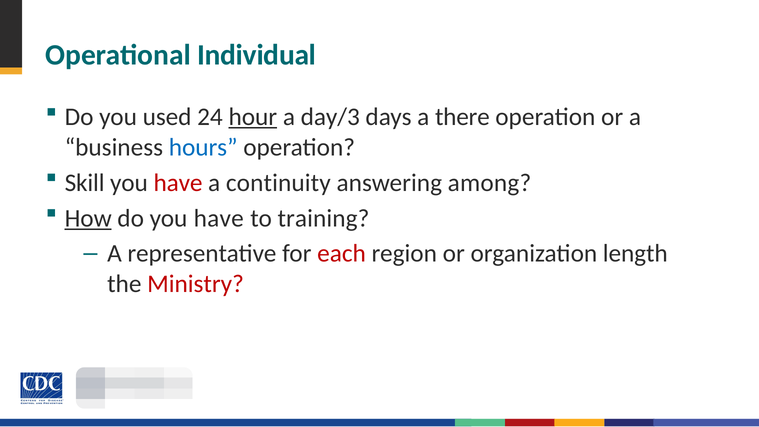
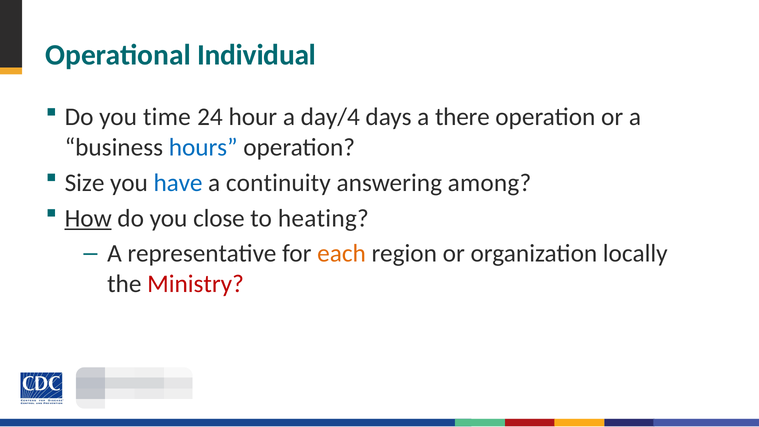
used: used -> time (167, 117)
hour underline: present -> none (253, 117)
day/3: day/3 -> day/4 (330, 117)
Skill: Skill -> Size (85, 183)
have colour: red -> blue (178, 183)
do you have: have -> close (219, 218)
training: training -> heating (323, 218)
each colour: red -> orange (342, 254)
length: length -> locally (635, 254)
